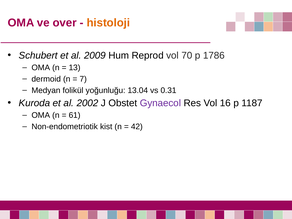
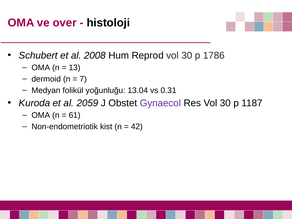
histoloji colour: orange -> black (108, 23)
2009: 2009 -> 2008 (95, 55)
Reprod vol 70: 70 -> 30 (187, 55)
2002: 2002 -> 2059 (87, 103)
Res Vol 16: 16 -> 30 (225, 103)
